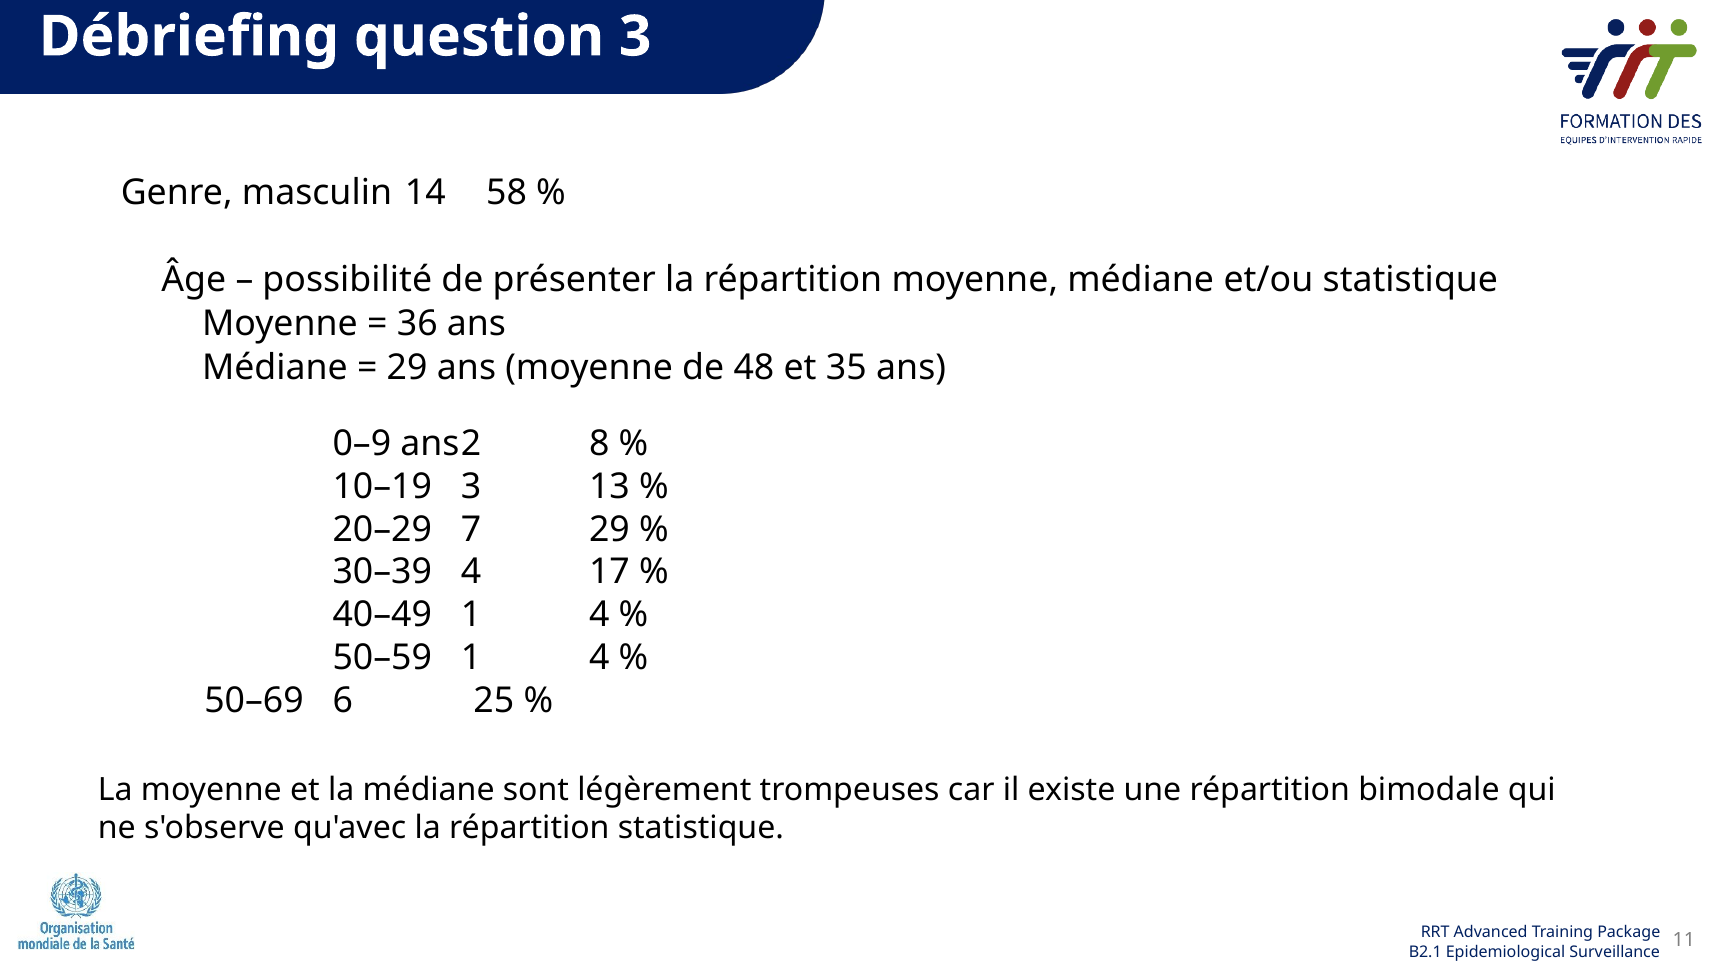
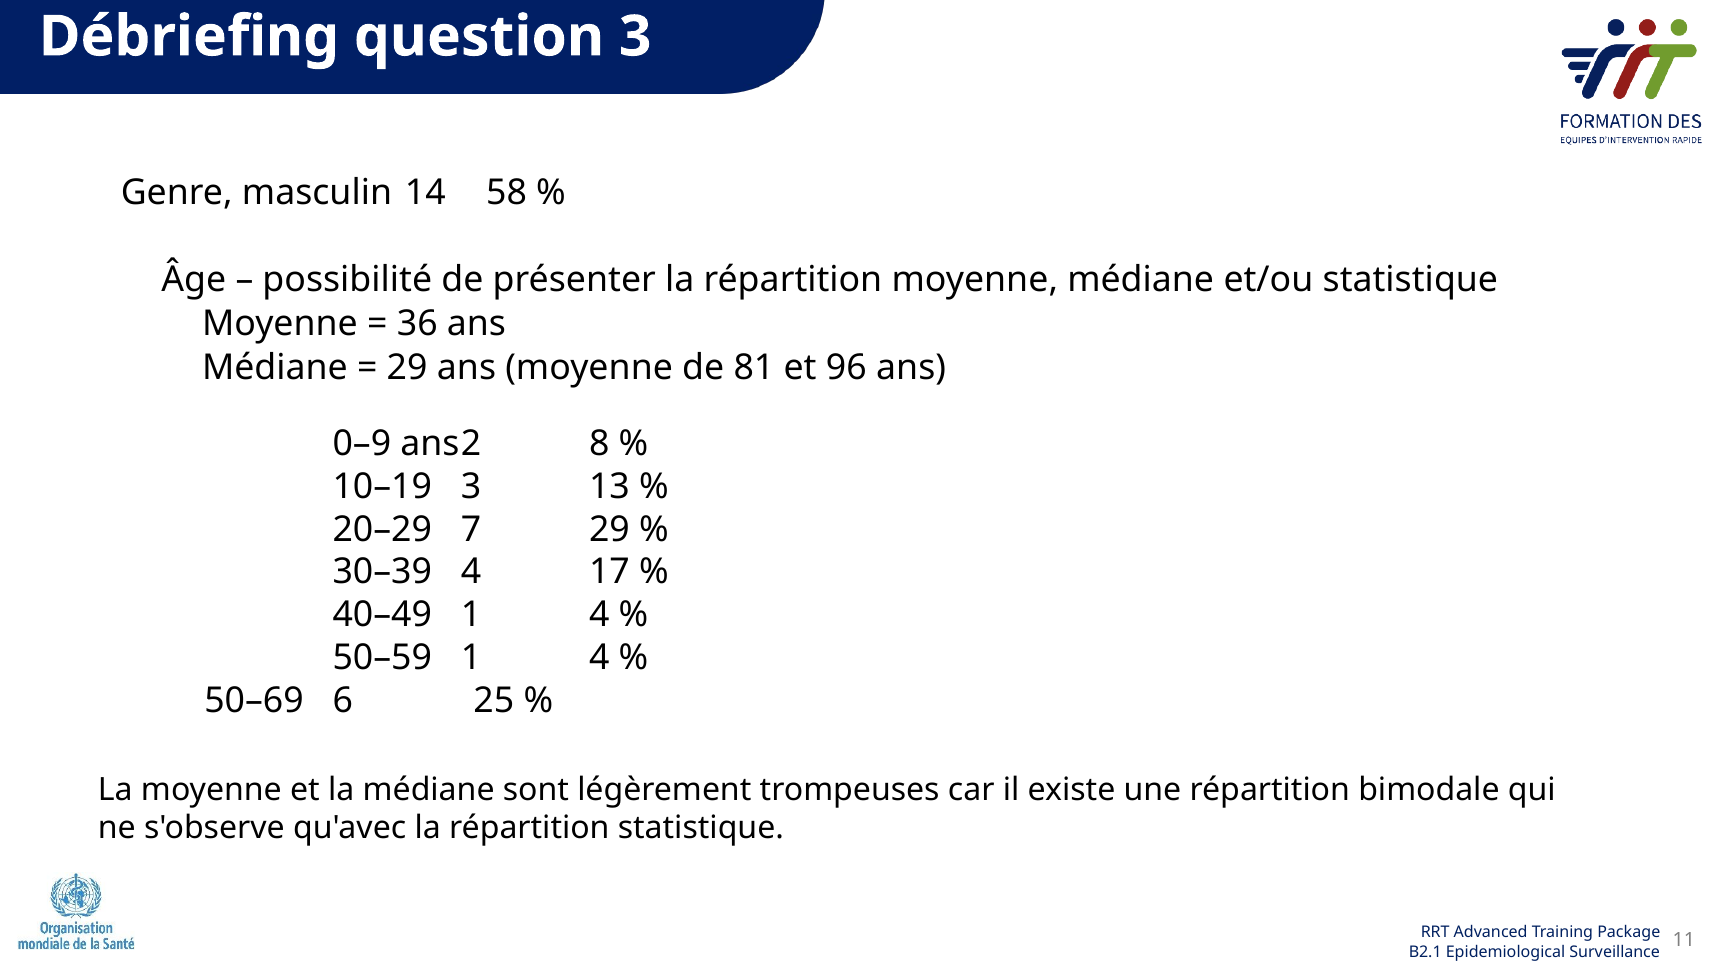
48: 48 -> 81 (754, 368)
35: 35 -> 96 (846, 368)
